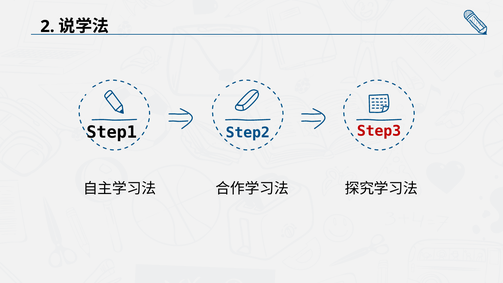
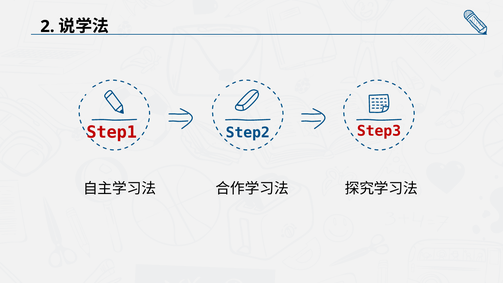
Step1 colour: black -> red (112, 132)
